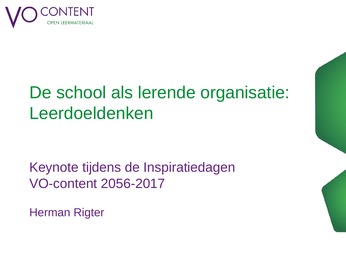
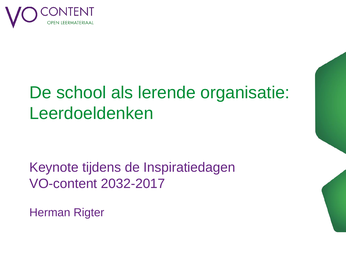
2056-2017: 2056-2017 -> 2032-2017 (133, 183)
